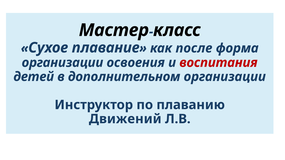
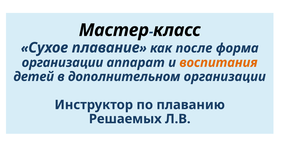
освоения: освоения -> аппарат (136, 63)
воспитания colour: red -> orange (218, 63)
Движений: Движений -> Решаемых (125, 119)
